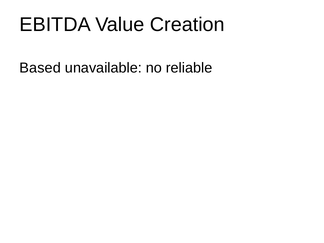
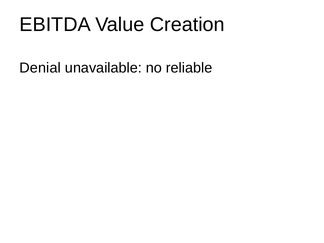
Based: Based -> Denial (40, 68)
